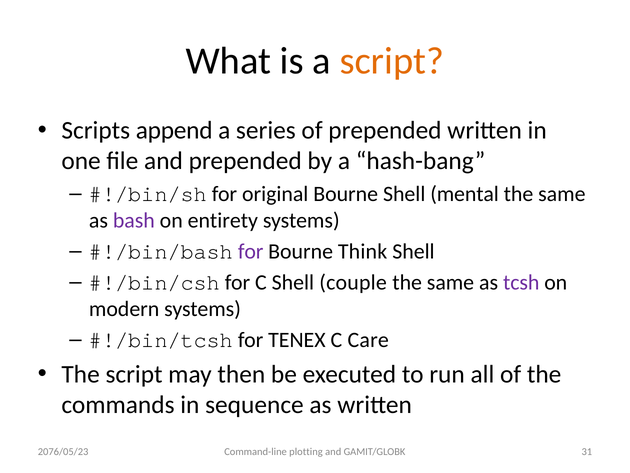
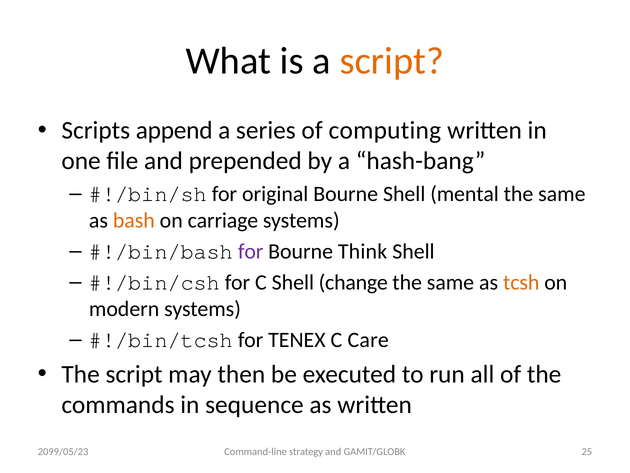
of prepended: prepended -> computing (385, 130)
bash colour: purple -> orange (134, 220)
entirety: entirety -> carriage (223, 220)
couple: couple -> change (353, 282)
tcsh colour: purple -> orange (521, 282)
plotting: plotting -> strategy (306, 451)
31: 31 -> 25 (587, 451)
2076/05/23: 2076/05/23 -> 2099/05/23 (63, 451)
